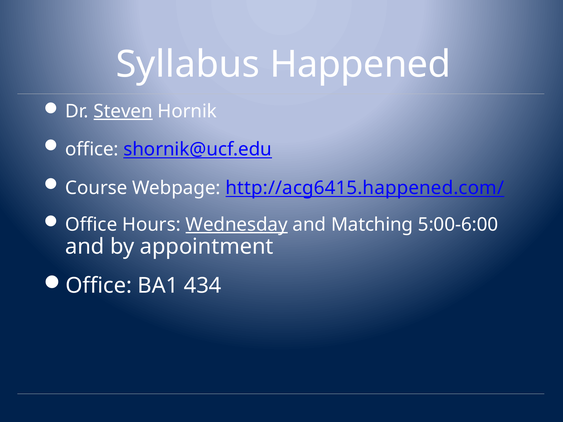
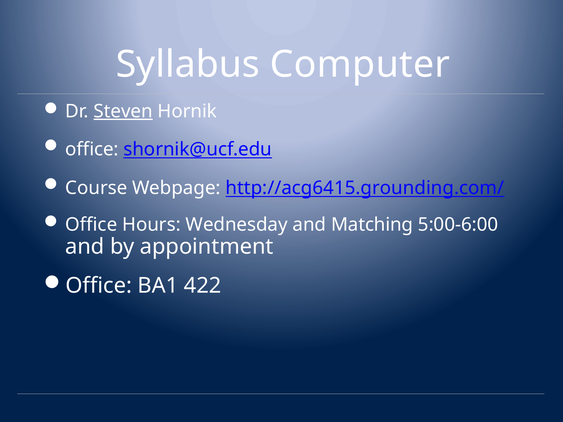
Happened: Happened -> Computer (360, 65)
http://acg6415.happened.com/: http://acg6415.happened.com/ -> http://acg6415.grounding.com/ (365, 188)
Wednesday underline: present -> none (237, 225)
434: 434 -> 422 (203, 286)
